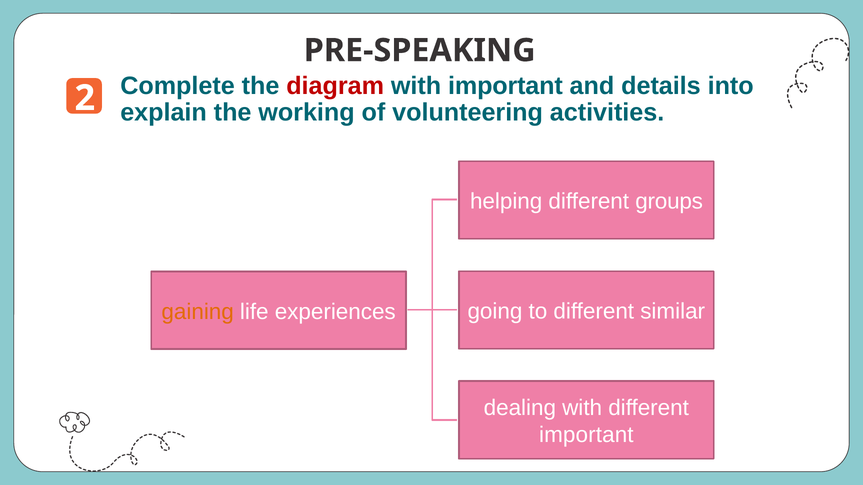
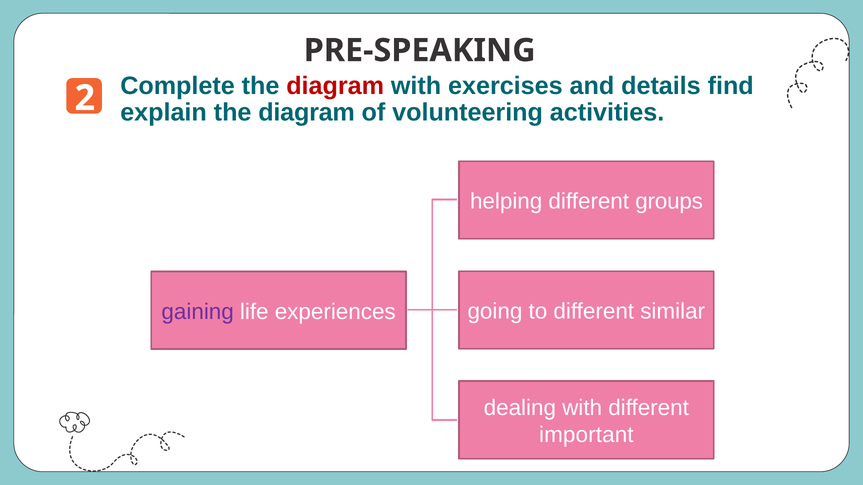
with important: important -> exercises (505, 86)
into: into -> find (731, 86)
explain the working: working -> diagram (307, 113)
gaining colour: orange -> purple (198, 312)
